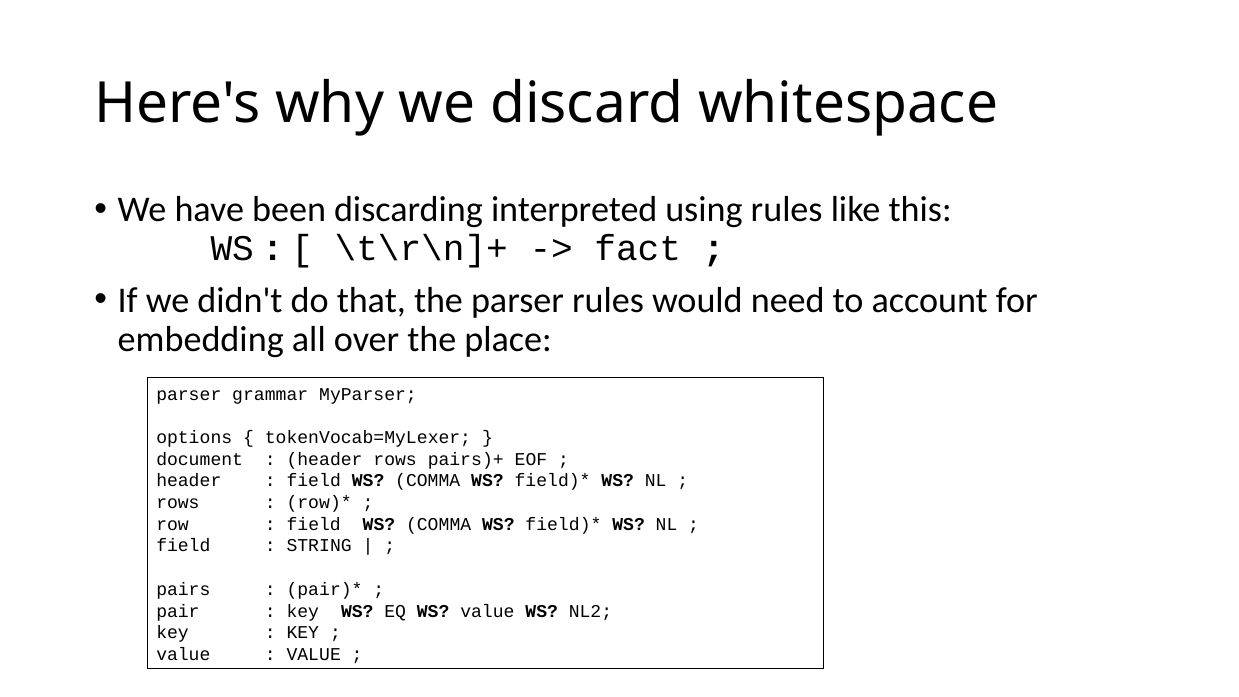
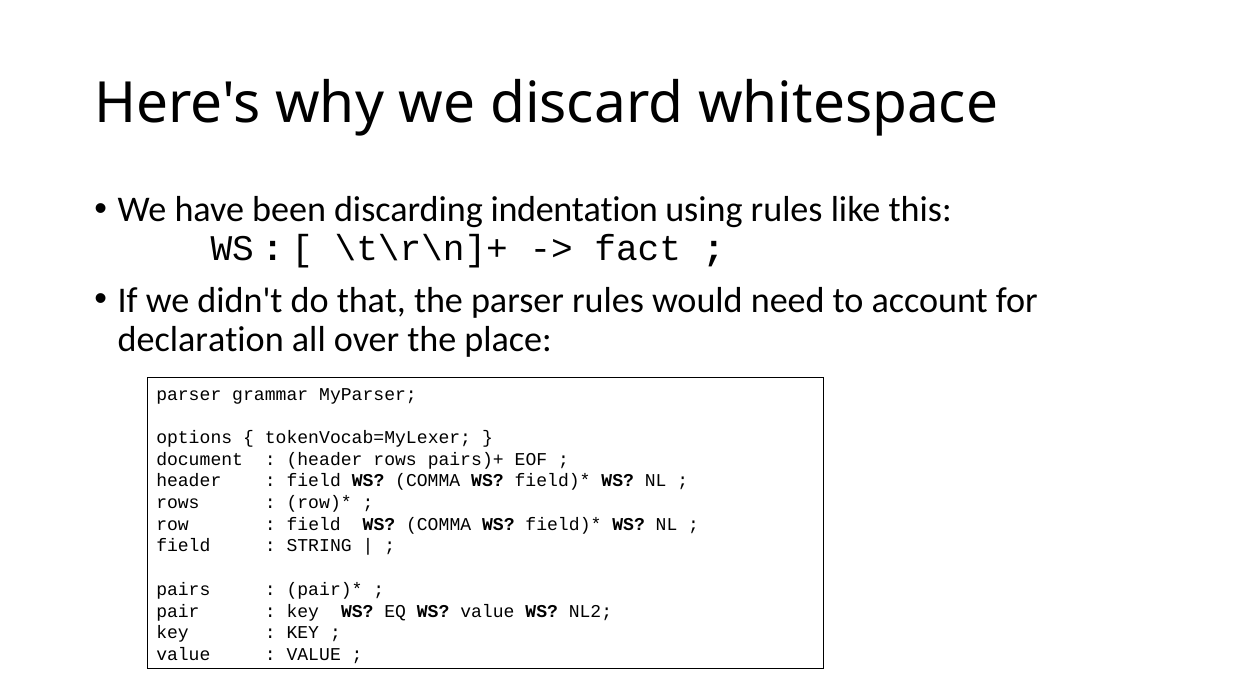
interpreted: interpreted -> indentation (574, 209)
embedding: embedding -> declaration (201, 340)
